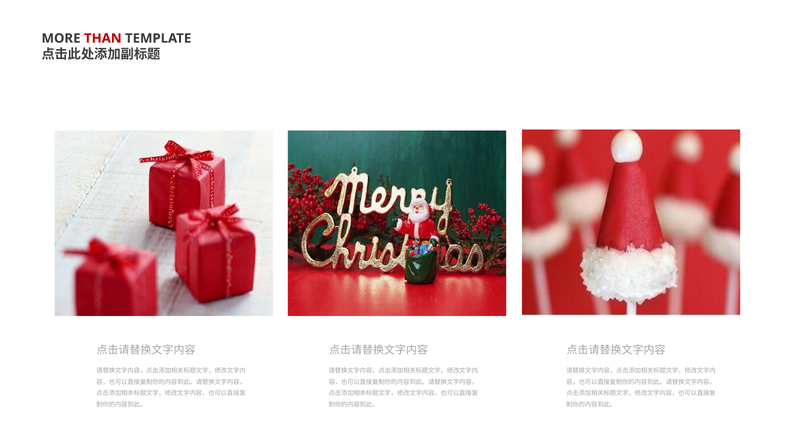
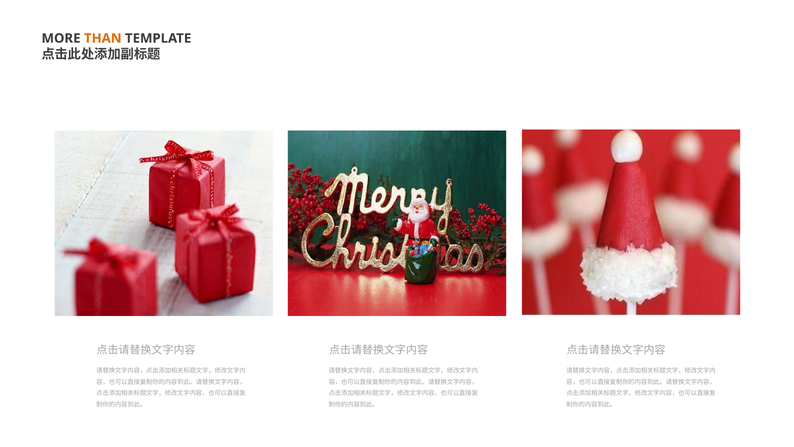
THAN colour: red -> orange (103, 38)
